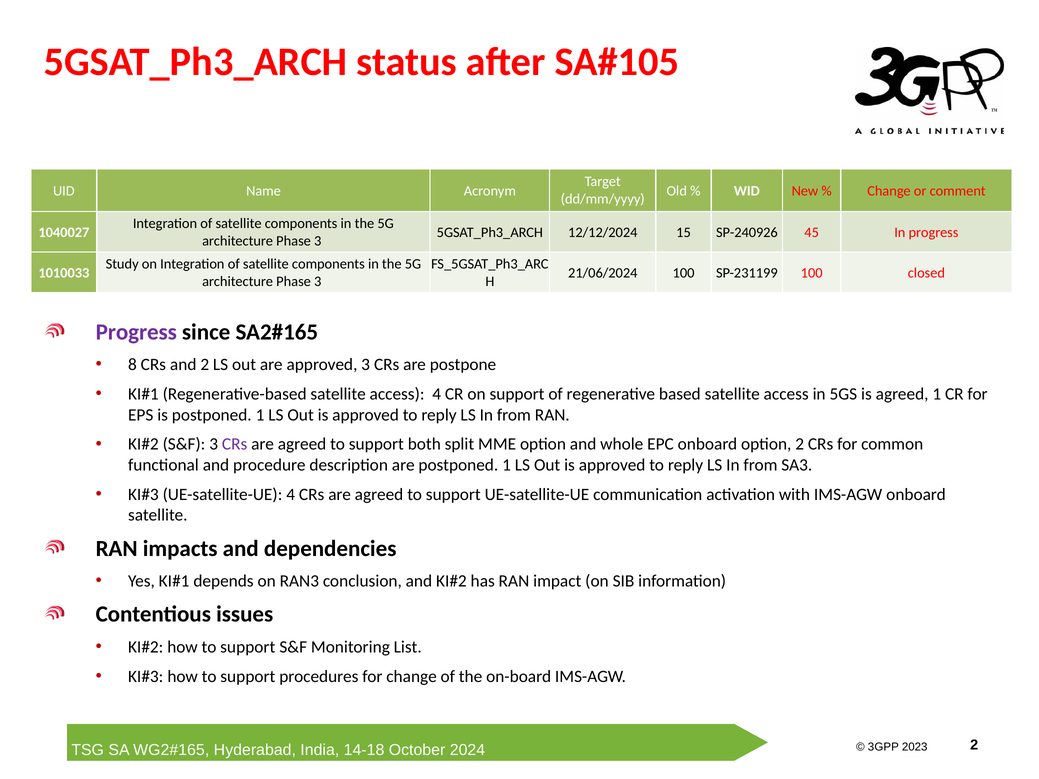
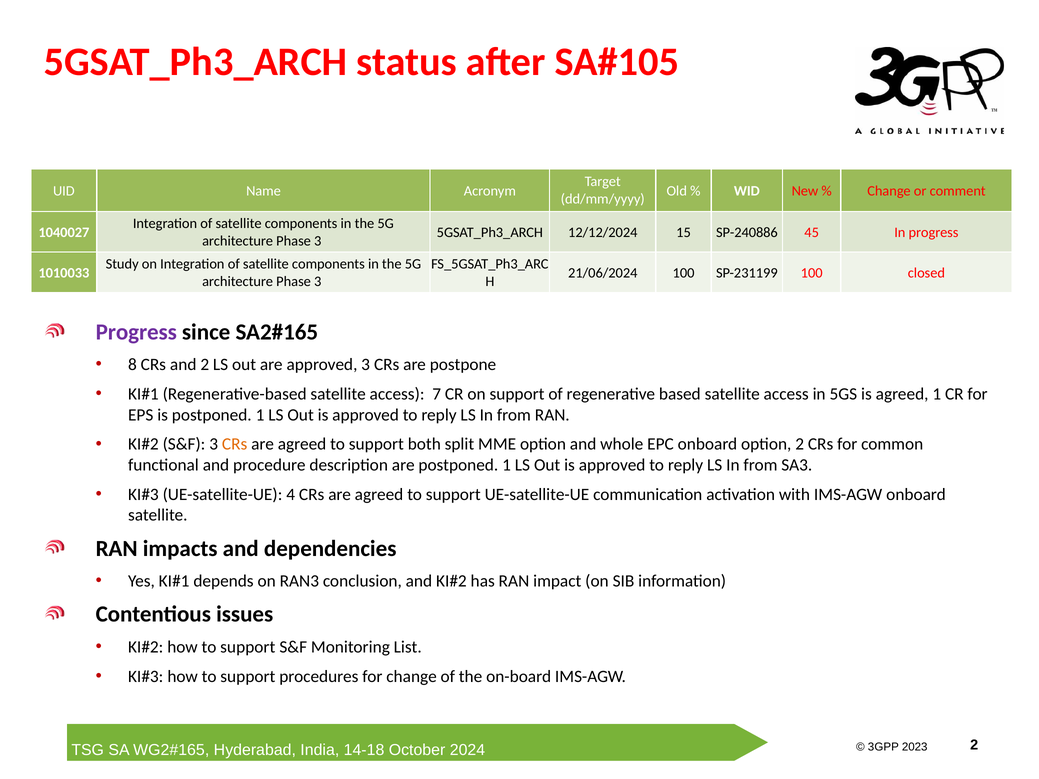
SP-240926: SP-240926 -> SP-240886 (747, 232)
access 4: 4 -> 7 (437, 394)
CRs colour: purple -> orange (235, 444)
